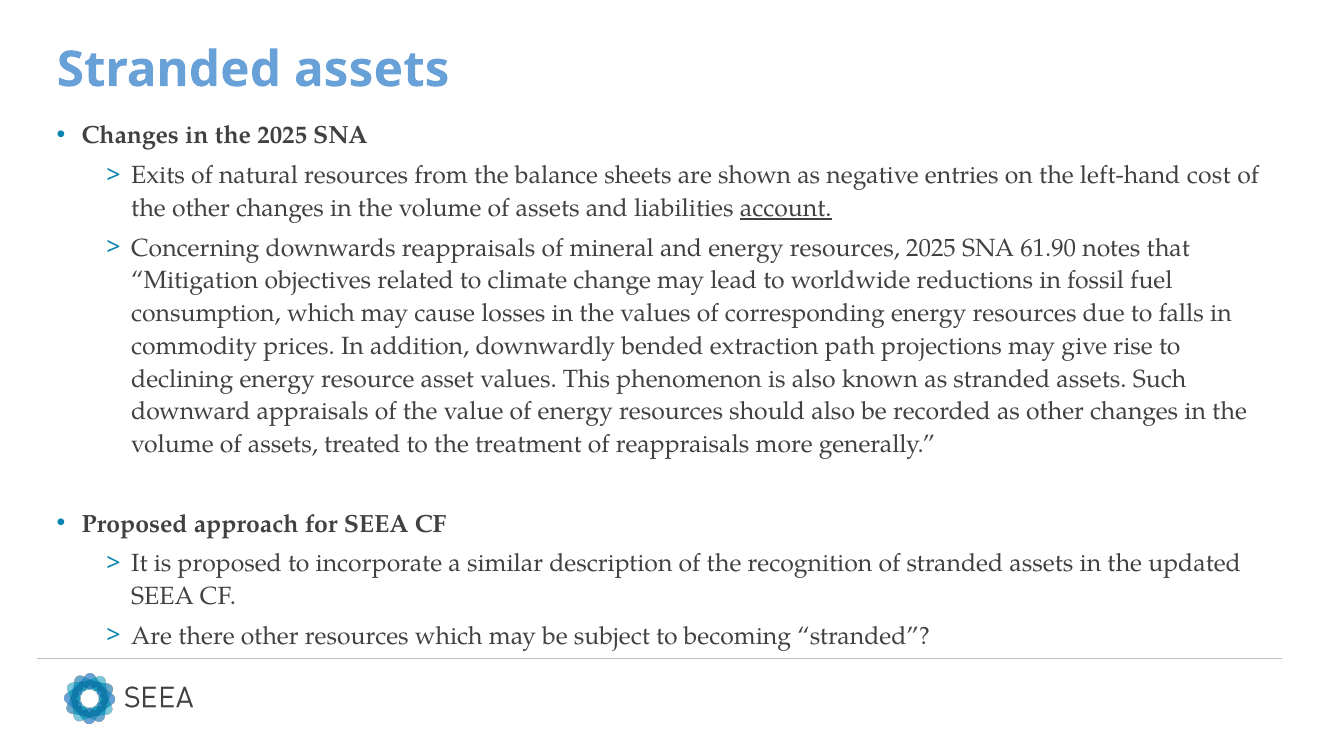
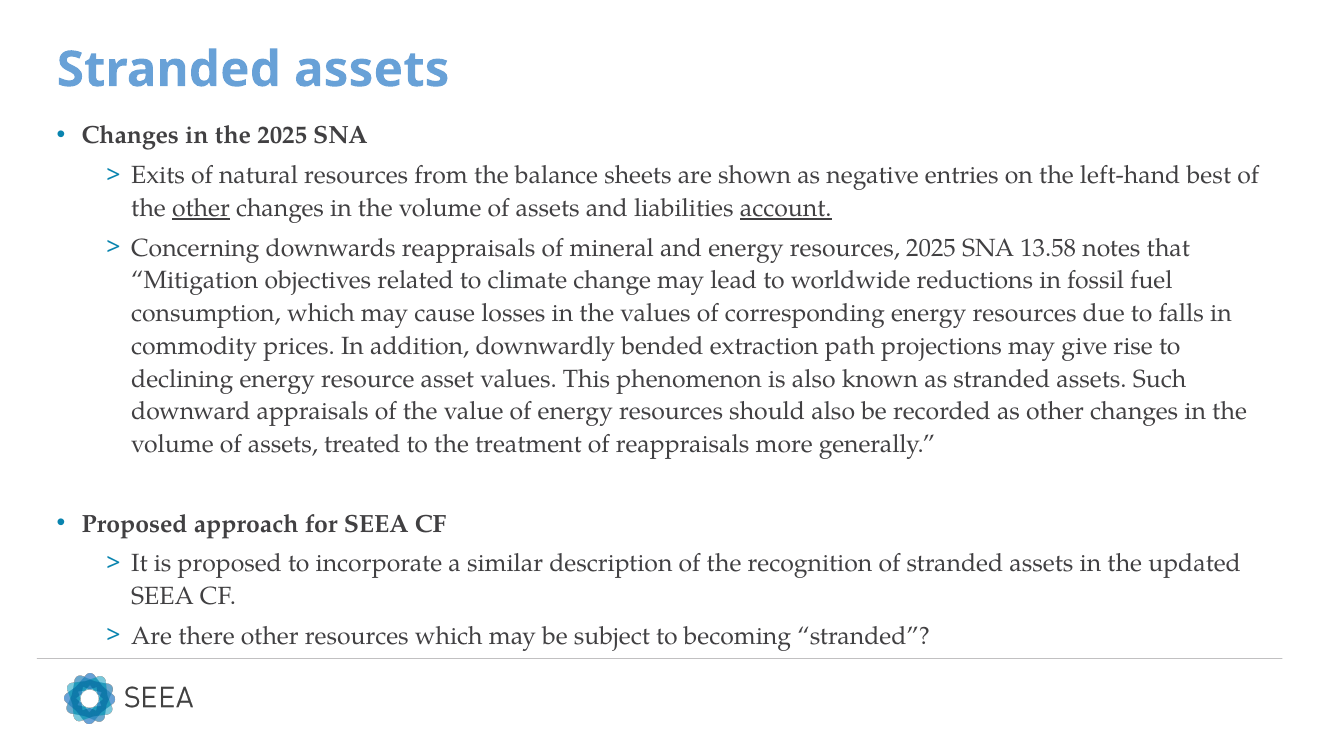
cost: cost -> best (1209, 175)
other underline: none -> present (201, 208)
61.90: 61.90 -> 13.58 (1048, 248)
